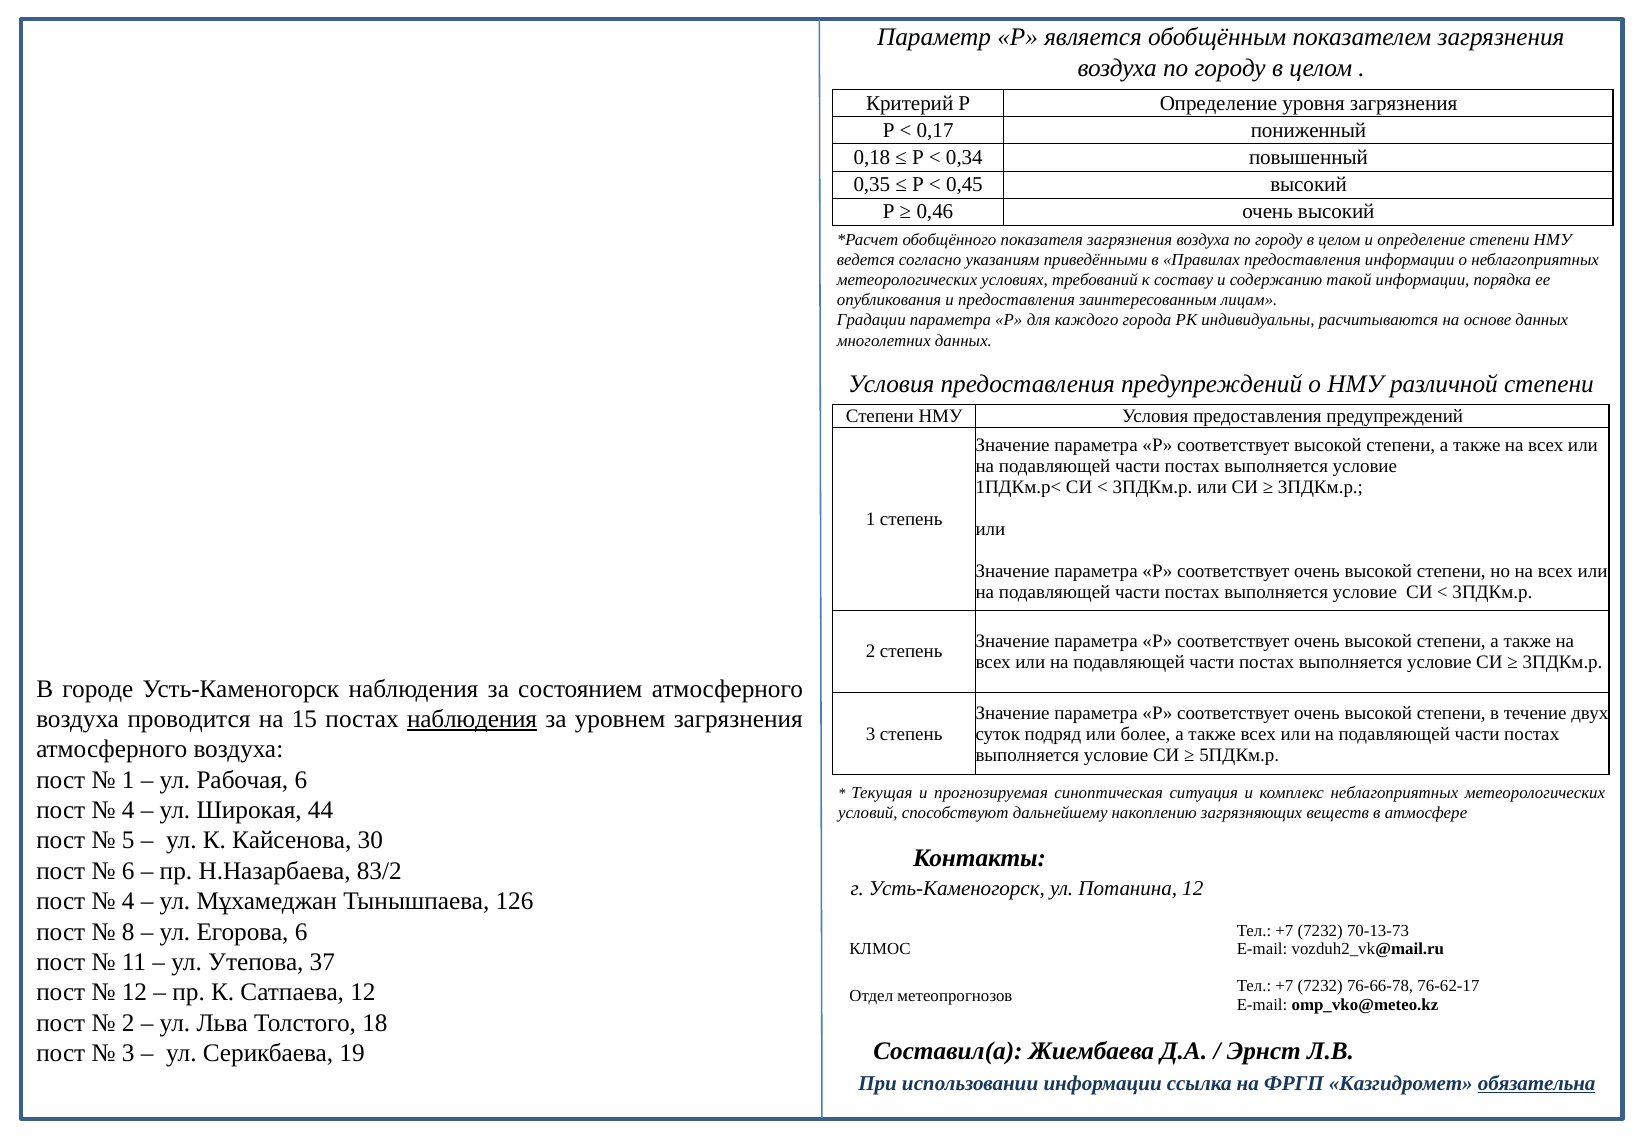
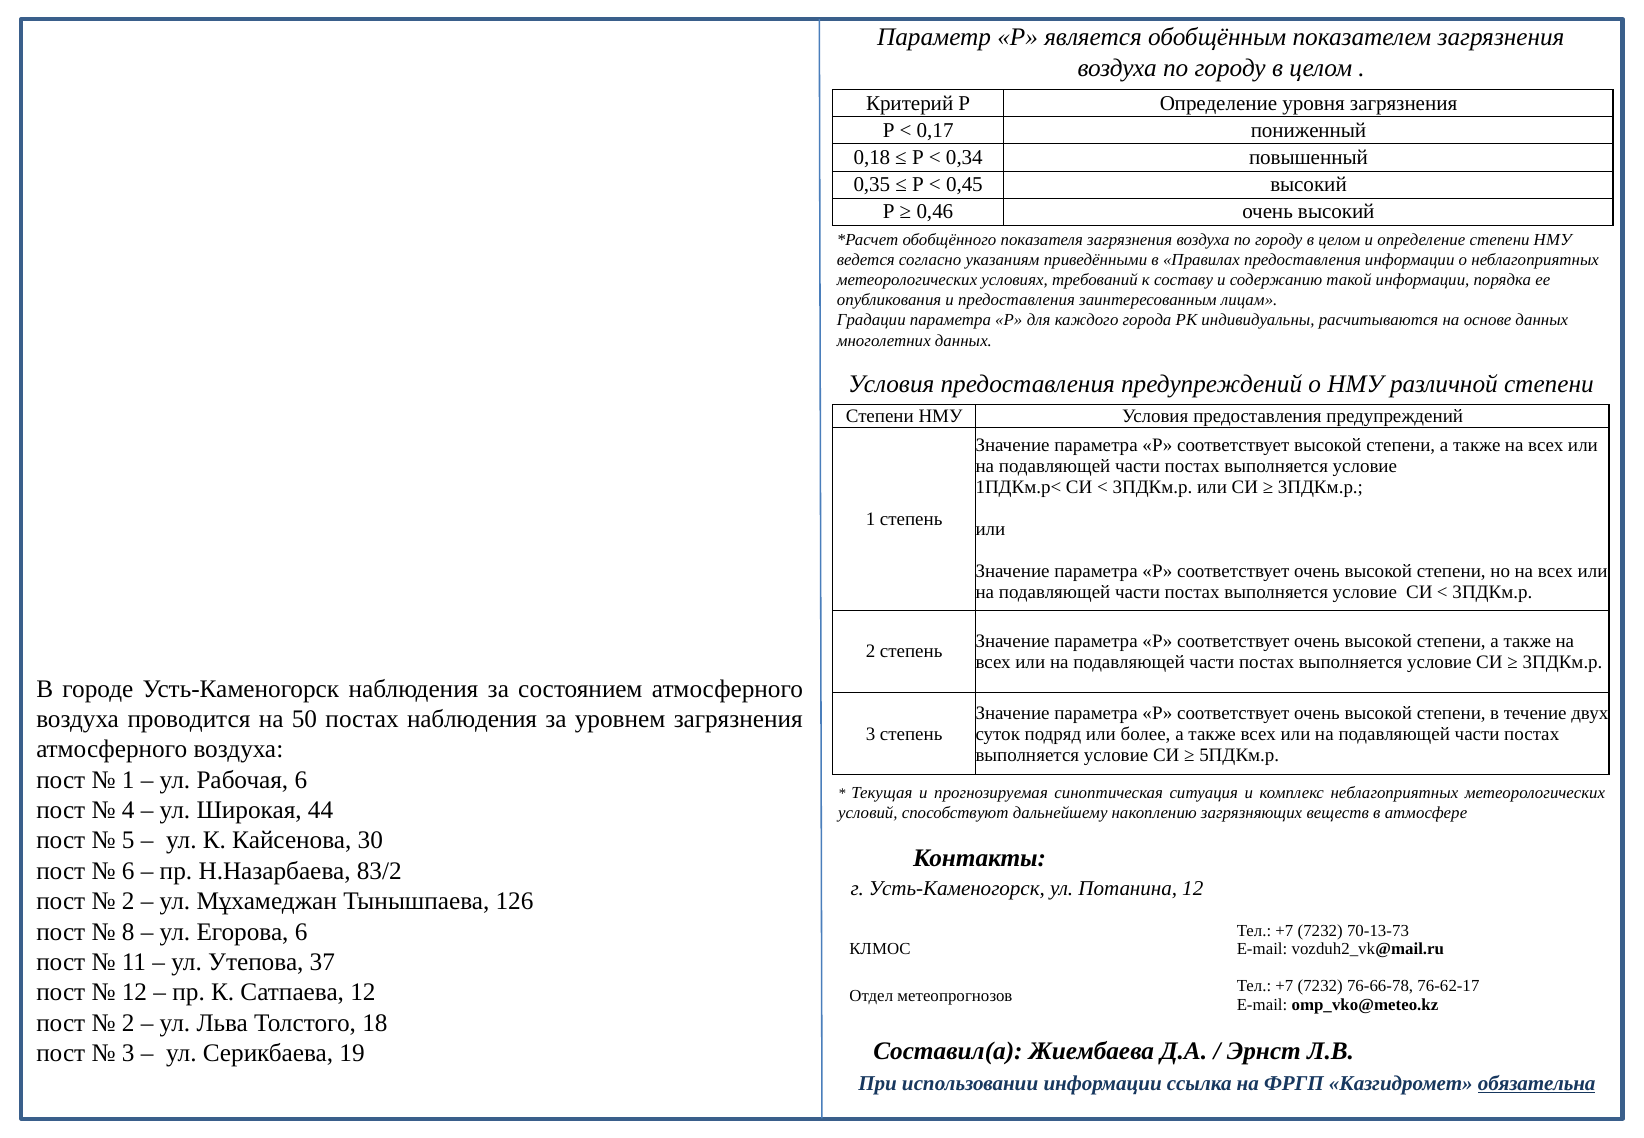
15: 15 -> 50 (304, 719)
наблюдения underline: present -> none (472, 719)
4: 4 -> 2 (128, 901)
